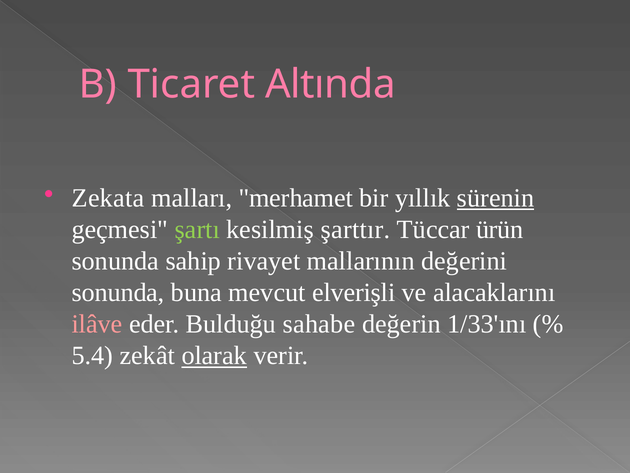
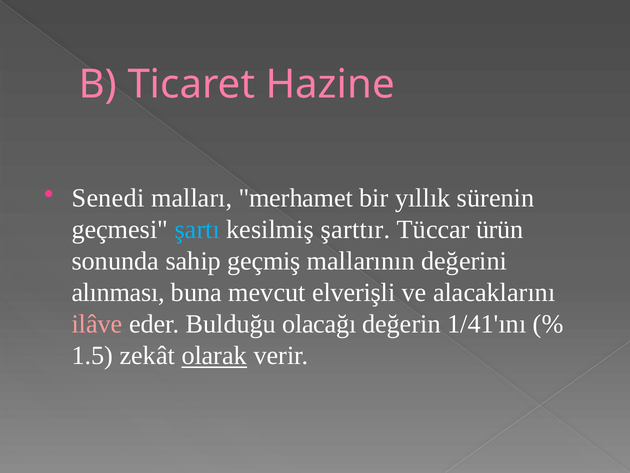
Altında: Altında -> Hazine (330, 84)
Zekata: Zekata -> Senedi (108, 198)
sürenin underline: present -> none (496, 198)
şartı colour: light green -> light blue (197, 229)
rivayet: rivayet -> geçmiş (264, 261)
sonunda: sonunda -> alınması (118, 292)
sahabe: sahabe -> olacağı (319, 324)
1/33'ını: 1/33'ını -> 1/41'ını (487, 324)
5.4: 5.4 -> 1.5 (92, 355)
